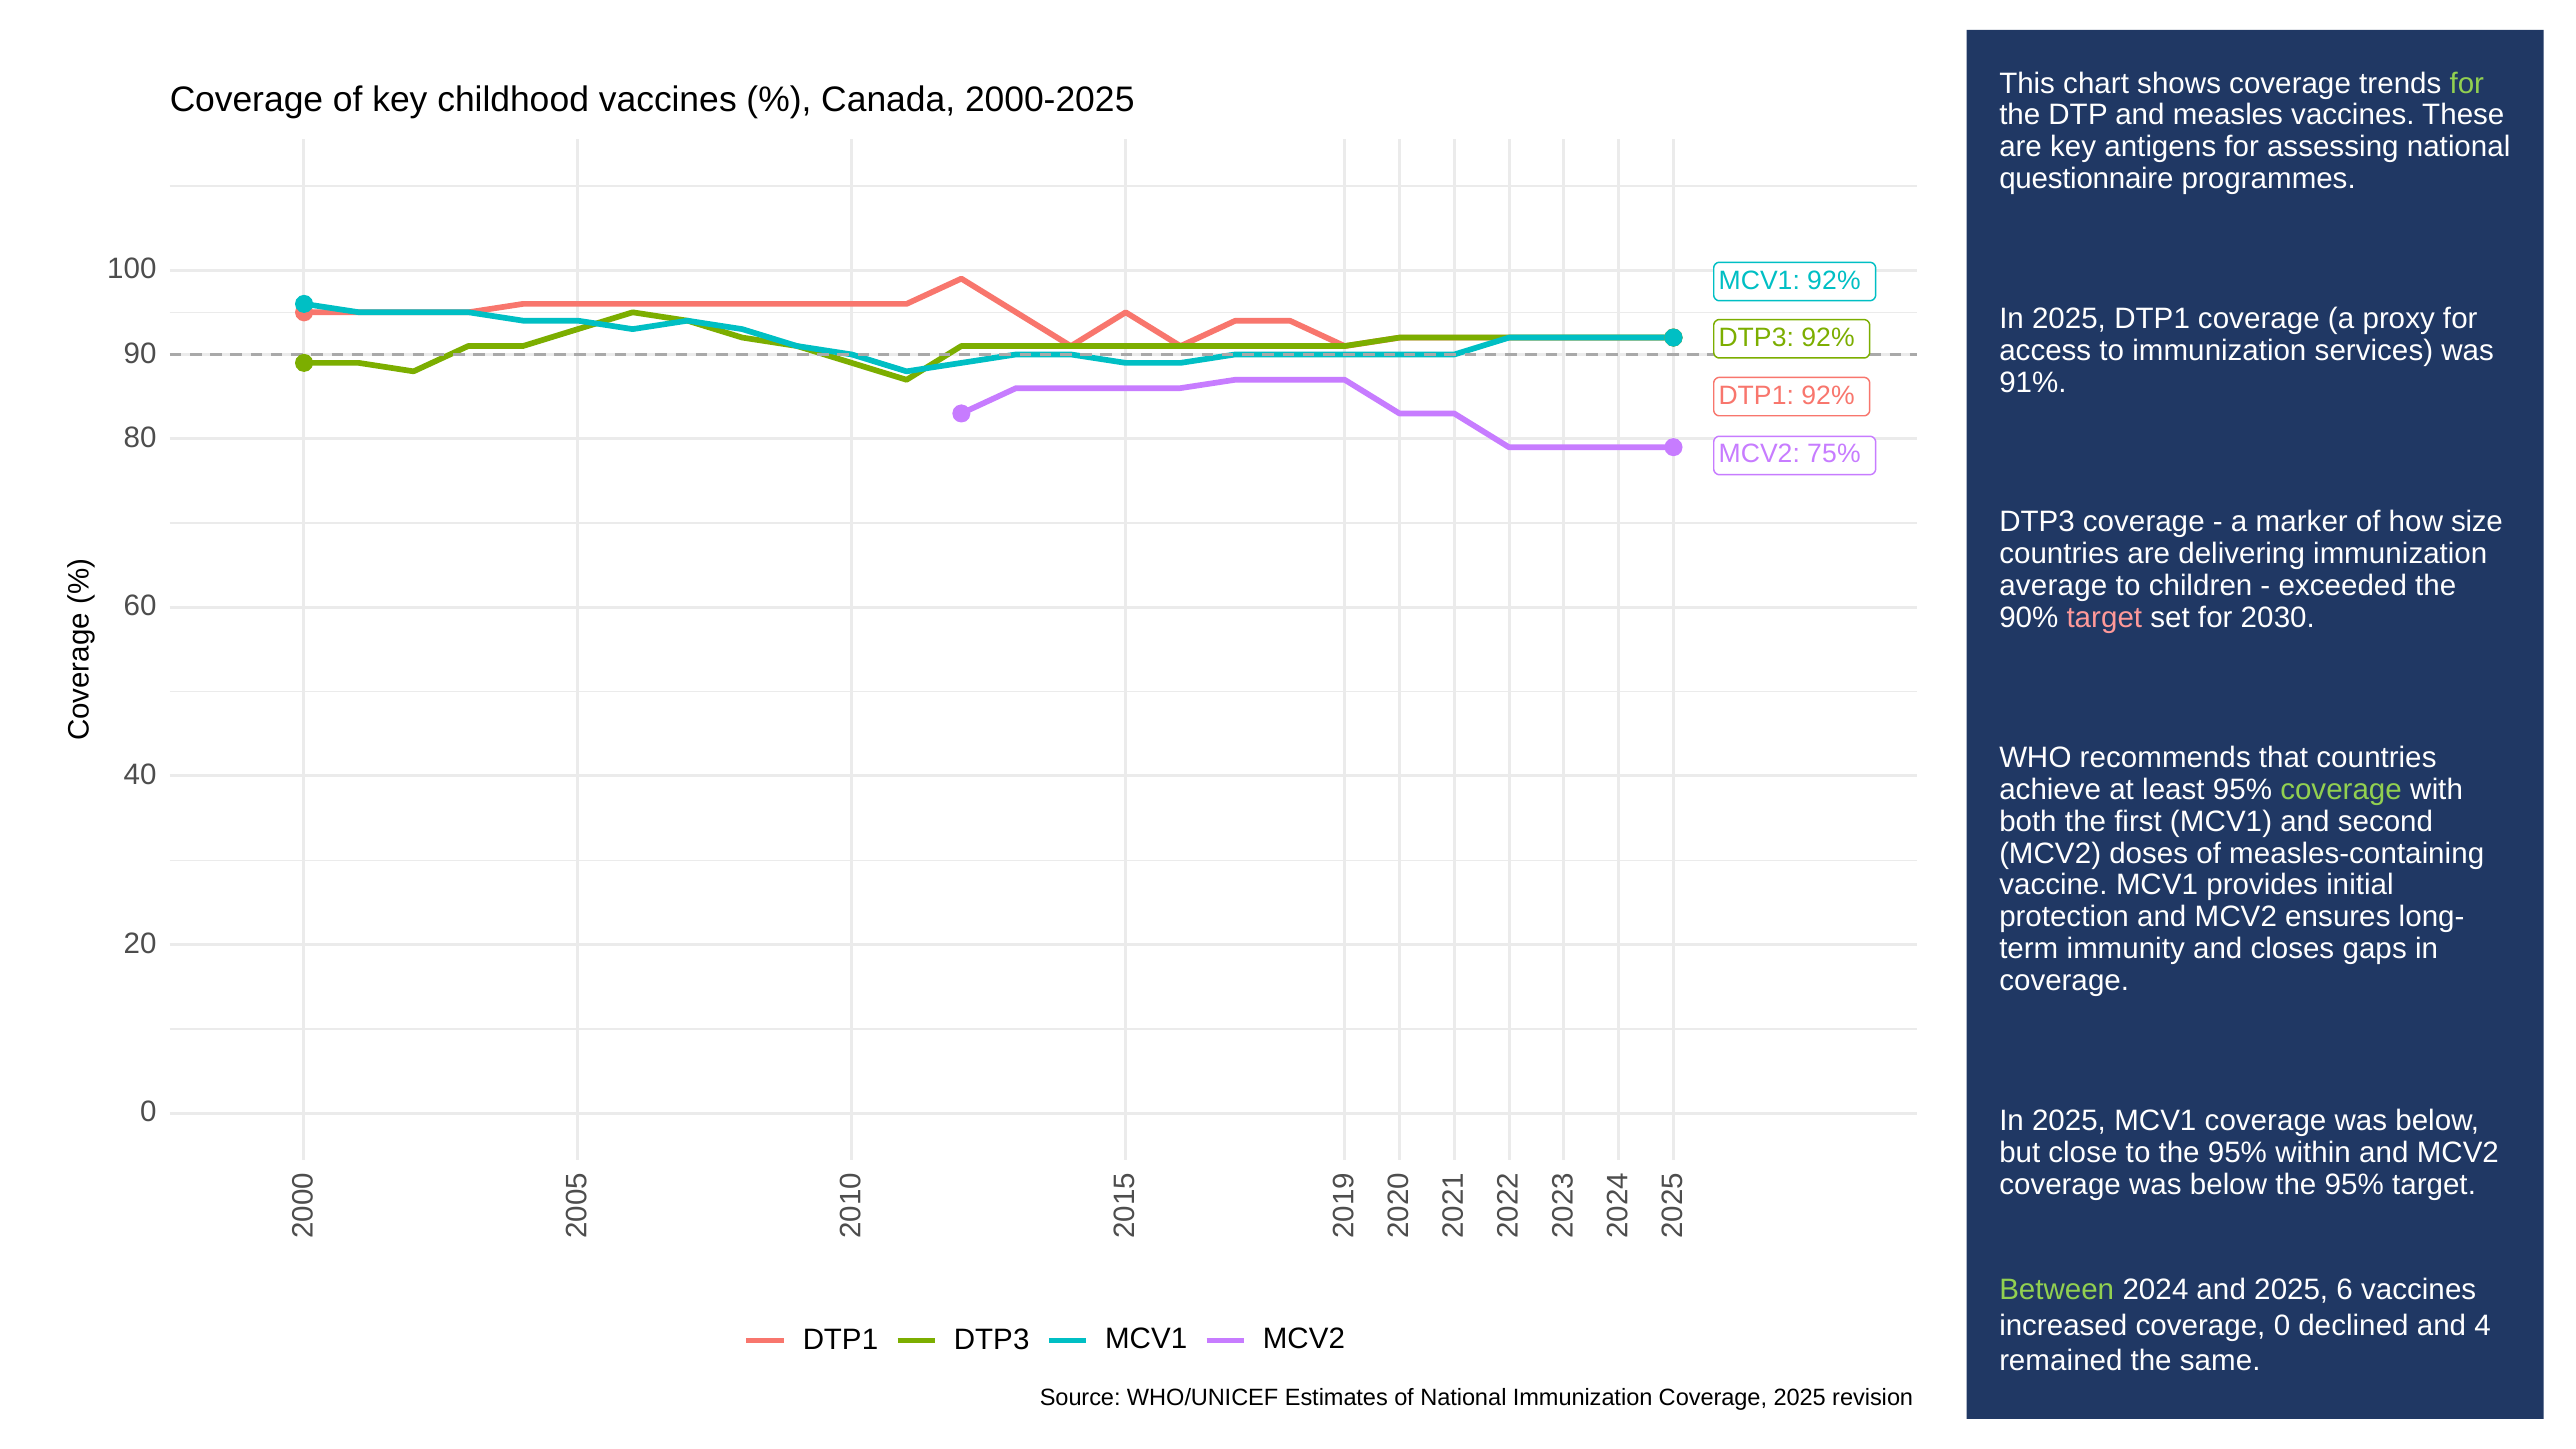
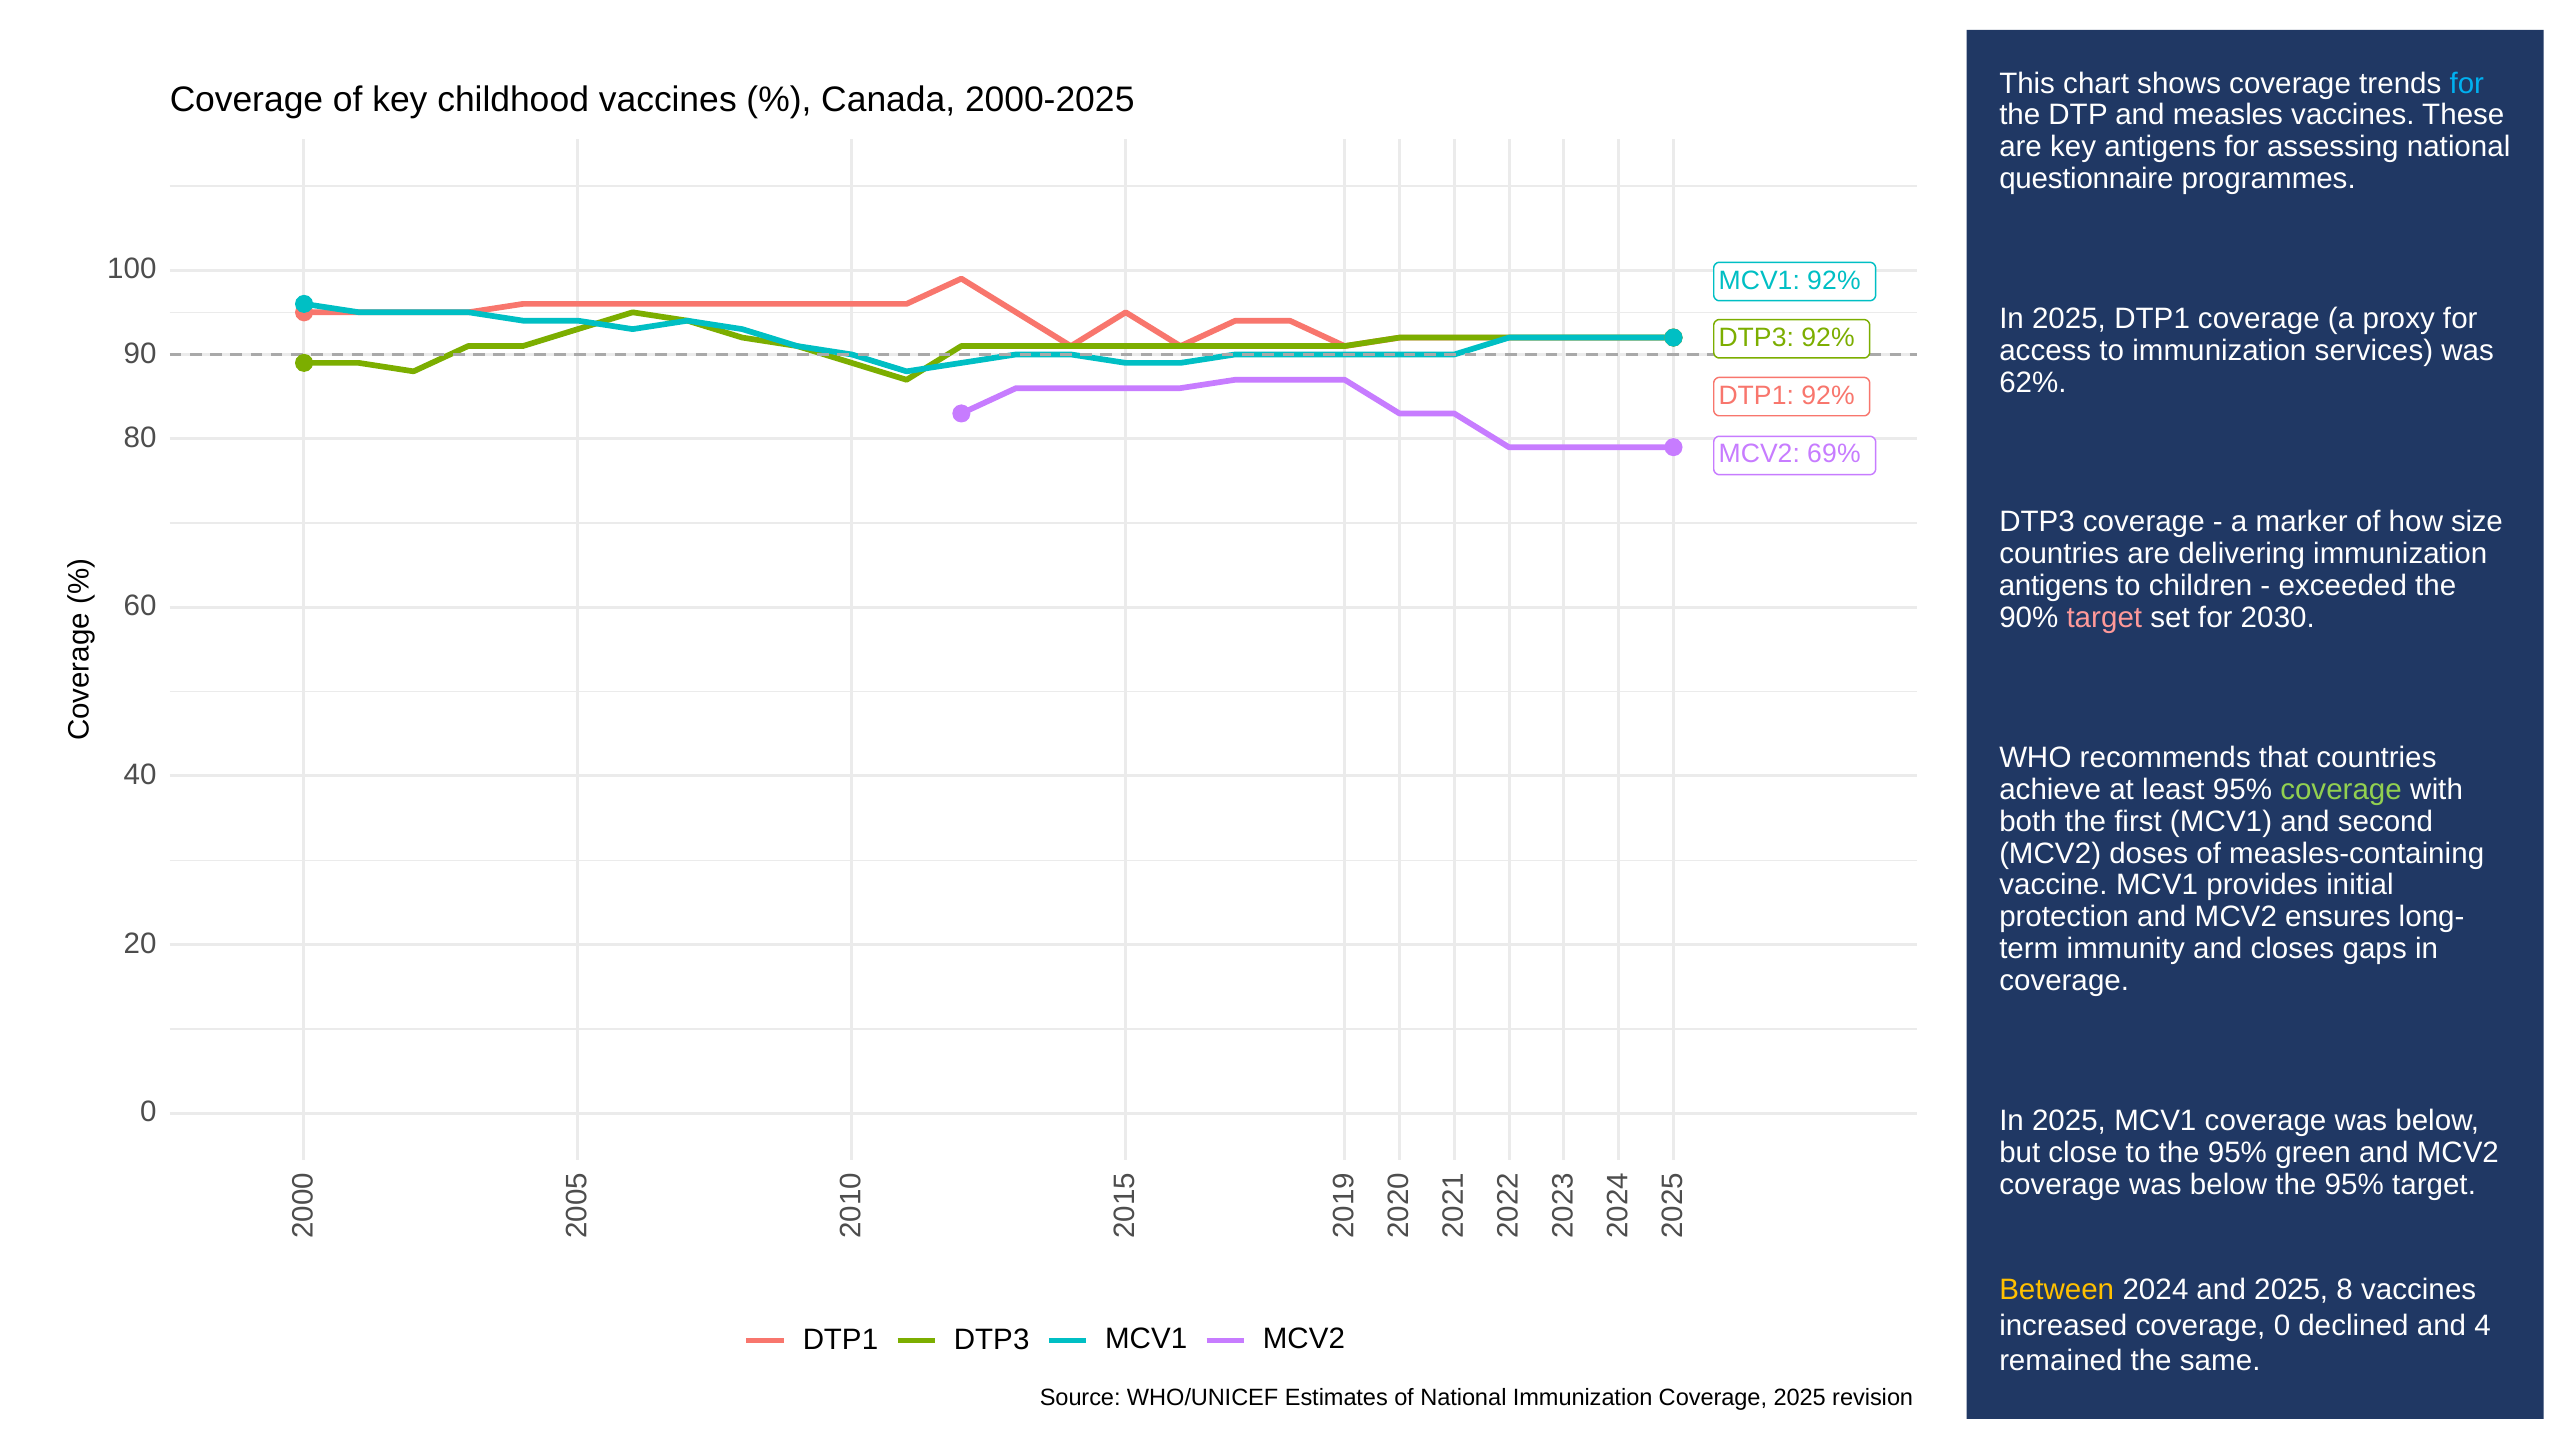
for colour: light green -> light blue (2467, 83)
91%: 91% -> 62% (2033, 382)
75%: 75% -> 69% (1834, 454)
average: average -> antigens (2054, 586)
within: within -> green (2313, 1152)
Between colour: light green -> yellow (2057, 1290)
6: 6 -> 8 (2345, 1290)
